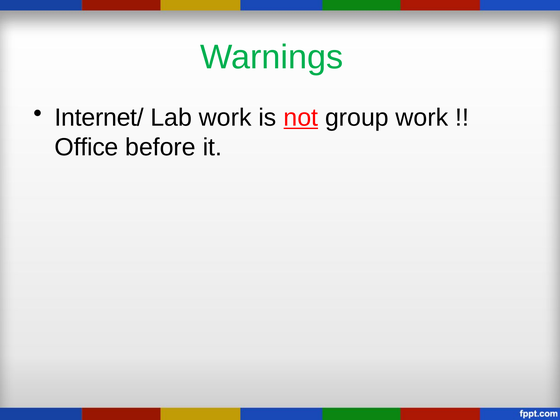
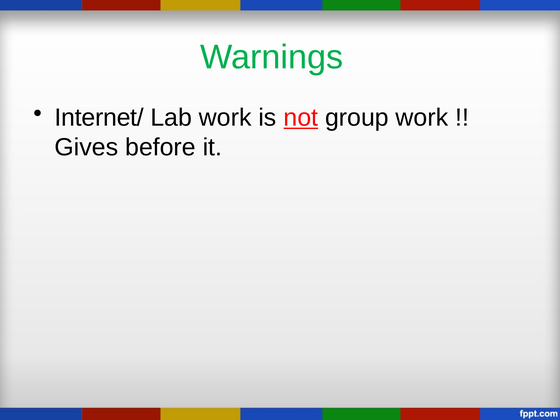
Office: Office -> Gives (86, 147)
